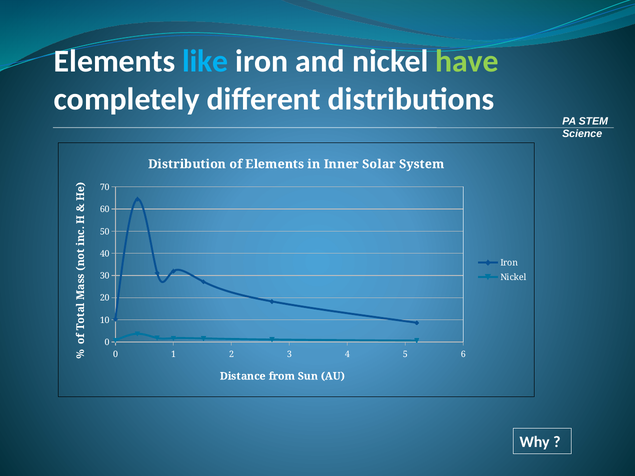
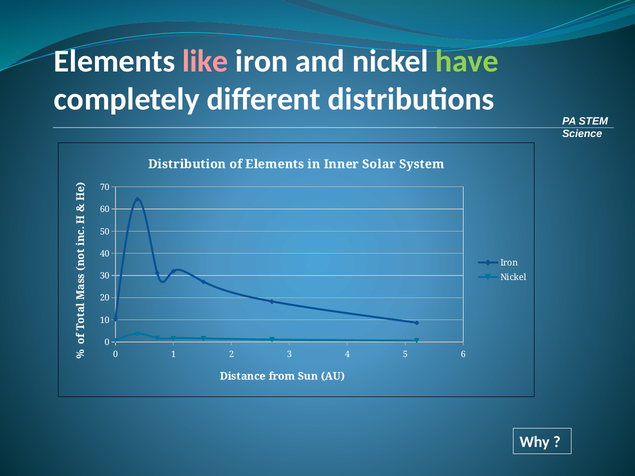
like colour: light blue -> pink (205, 61)
